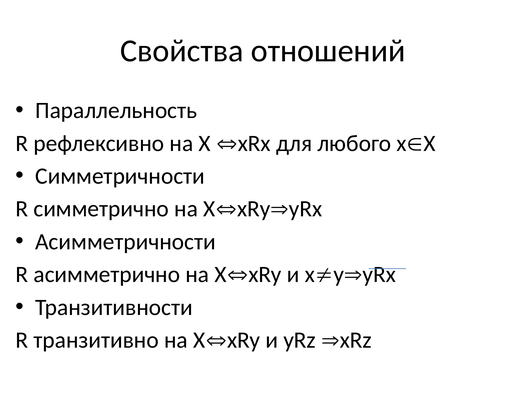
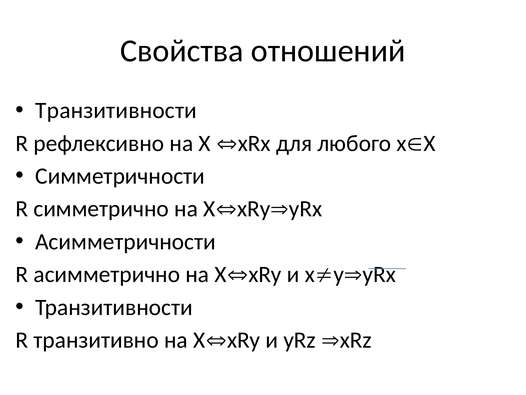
Параллельность: Параллельность -> Транзитивности (116, 110)
